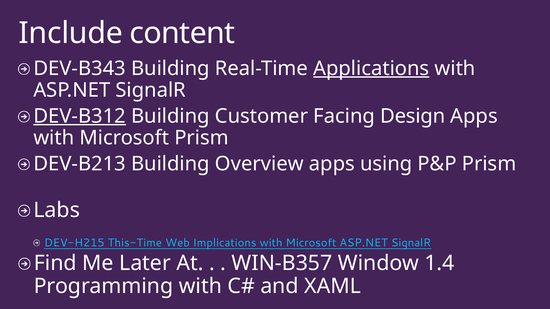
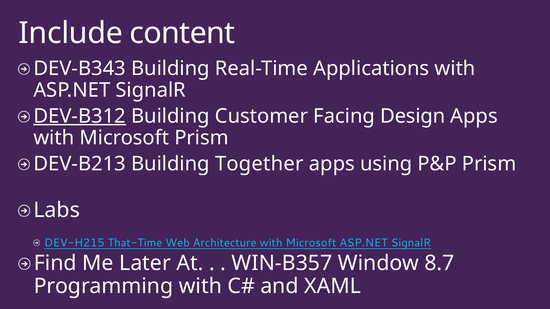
Applications underline: present -> none (371, 68)
Overview: Overview -> Together (259, 164)
This-Time: This-Time -> That-Time (135, 243)
Implications: Implications -> Architecture (225, 243)
1.4: 1.4 -> 8.7 (439, 263)
